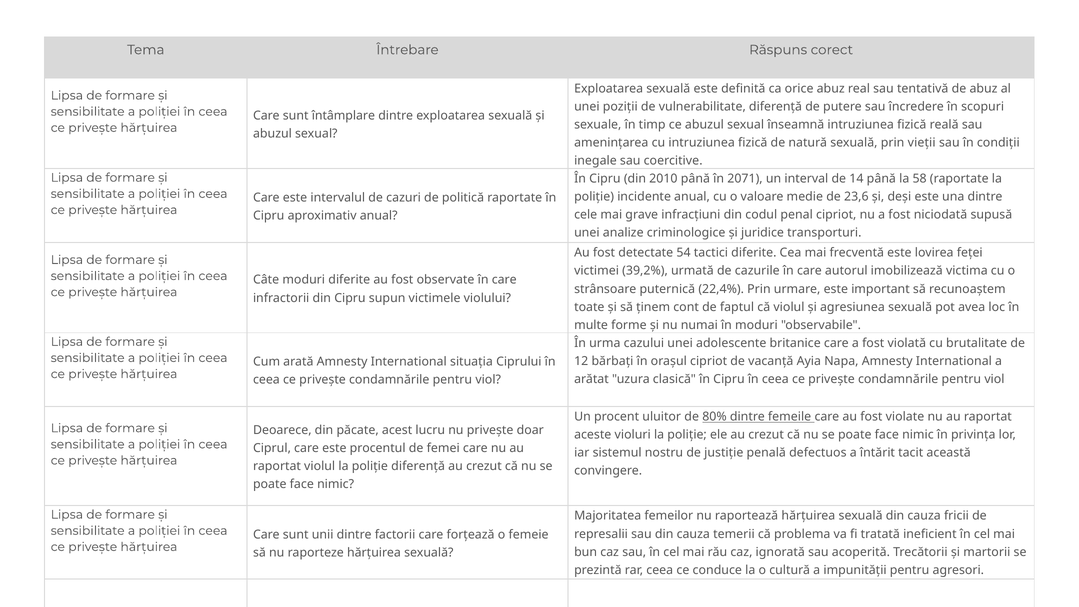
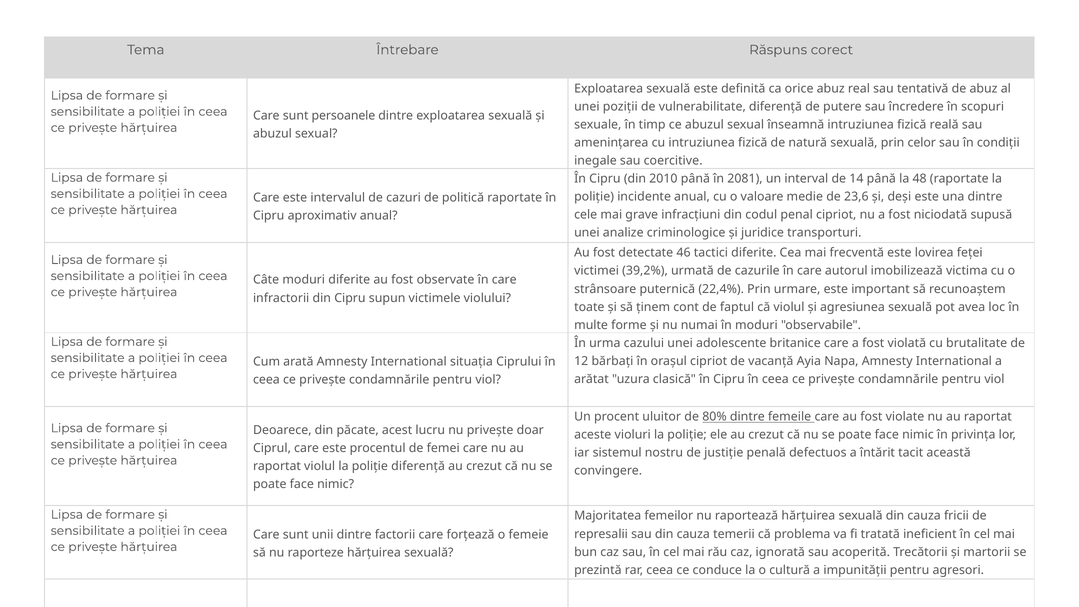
întâmplare: întâmplare -> persoanele (343, 116)
vieții: vieții -> celor (922, 143)
2071: 2071 -> 2081 (745, 179)
58: 58 -> 48 (920, 179)
54: 54 -> 46 (684, 253)
